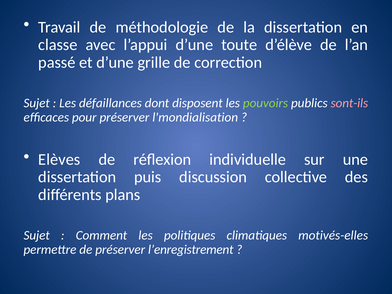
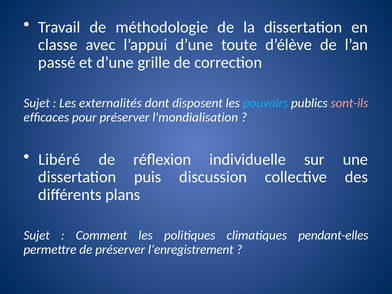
défaillances: défaillances -> externalités (110, 103)
pouvoirs colour: light green -> light blue (265, 103)
Elèves: Elèves -> Libéré (59, 159)
motivés-elles: motivés-elles -> pendant-elles (333, 235)
